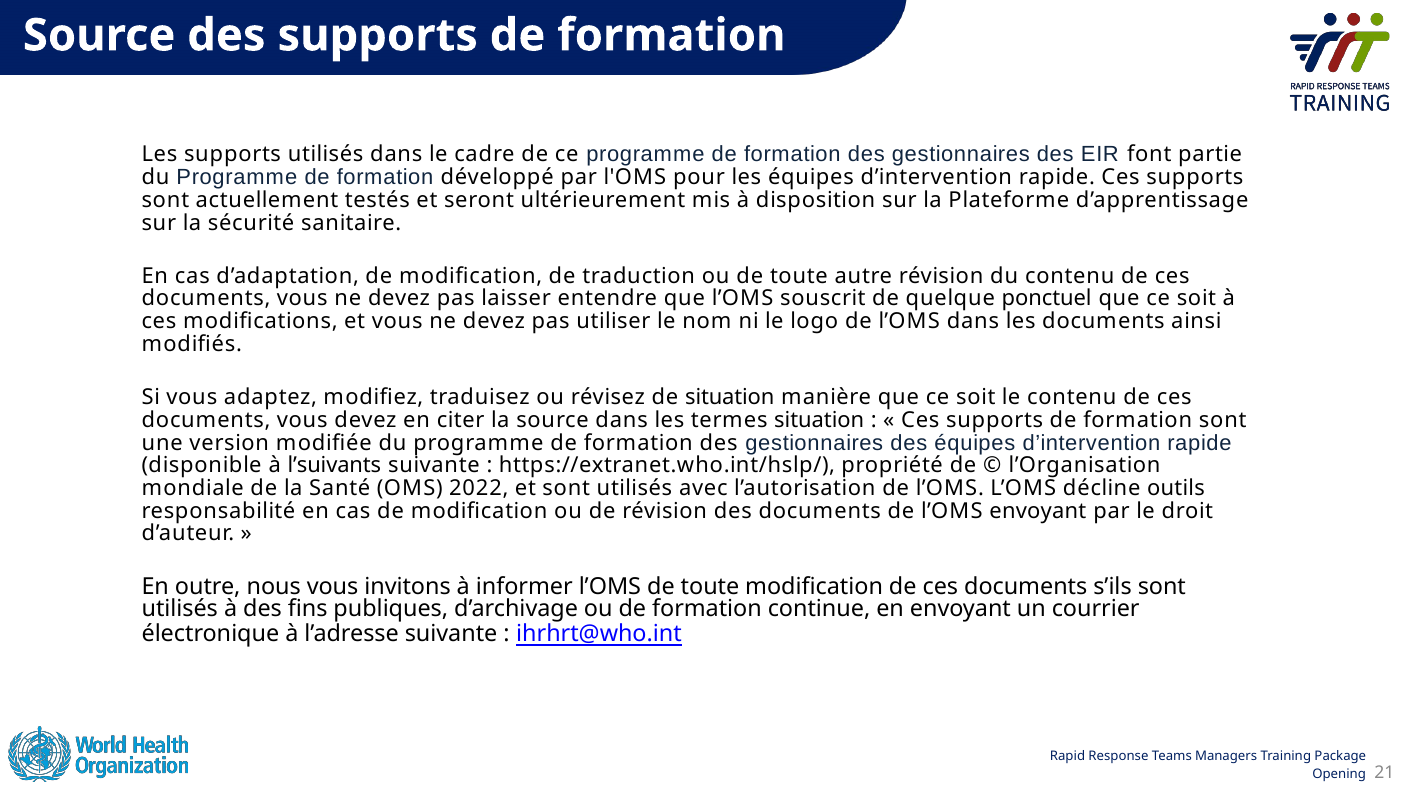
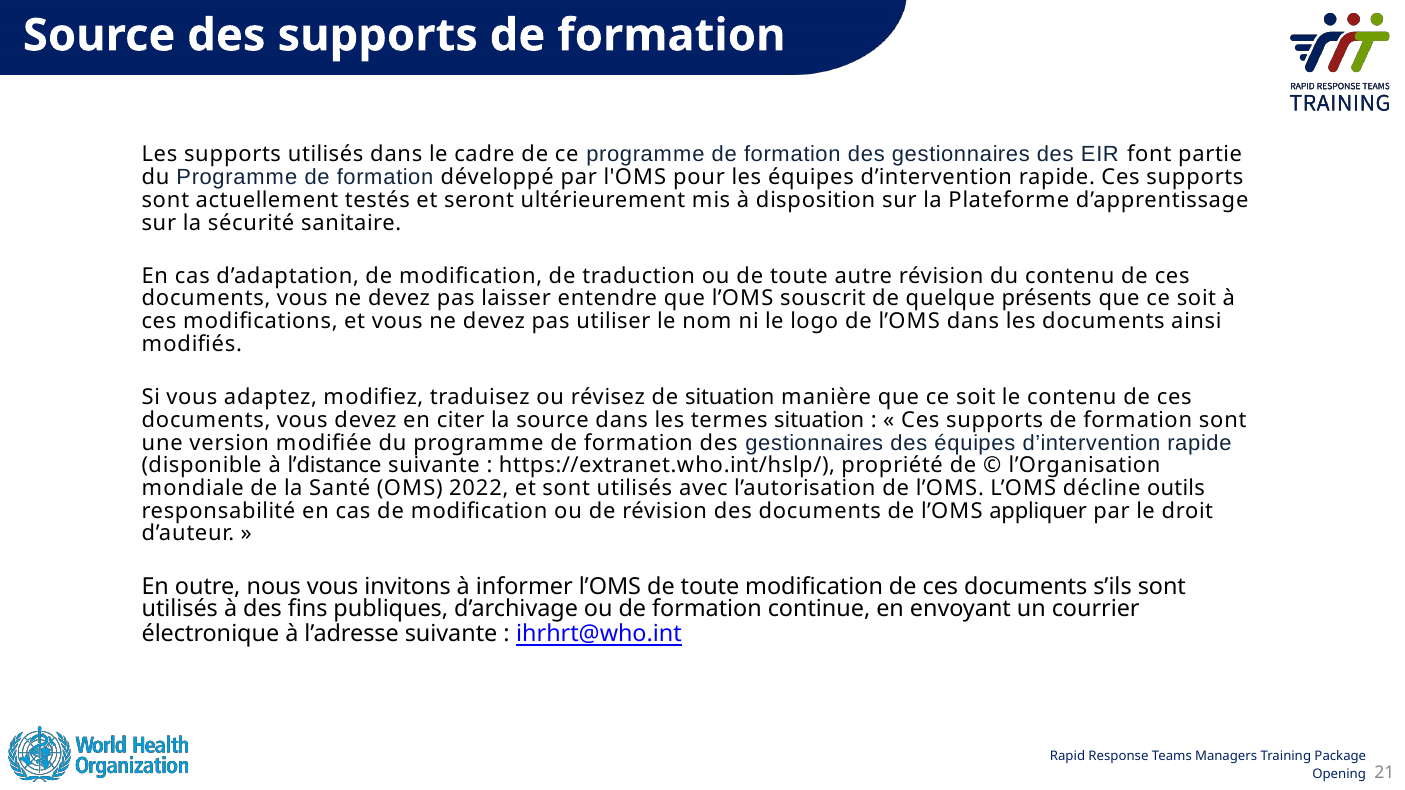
ponctuel: ponctuel -> présents (1047, 299)
l’suivants: l’suivants -> l’distance (334, 466)
l’OMS envoyant: envoyant -> appliquer (1038, 511)
